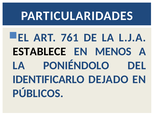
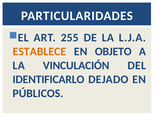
761: 761 -> 255 (70, 37)
ESTABLECE colour: black -> orange (39, 51)
MENOS: MENOS -> OBJETO (113, 51)
PONIÉNDOLO: PONIÉNDOLO -> VINCULACIÓN (76, 65)
